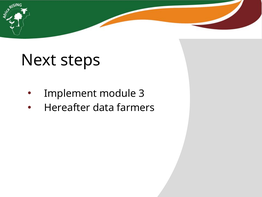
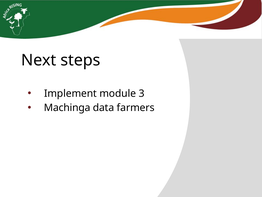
Hereafter: Hereafter -> Machinga (67, 108)
